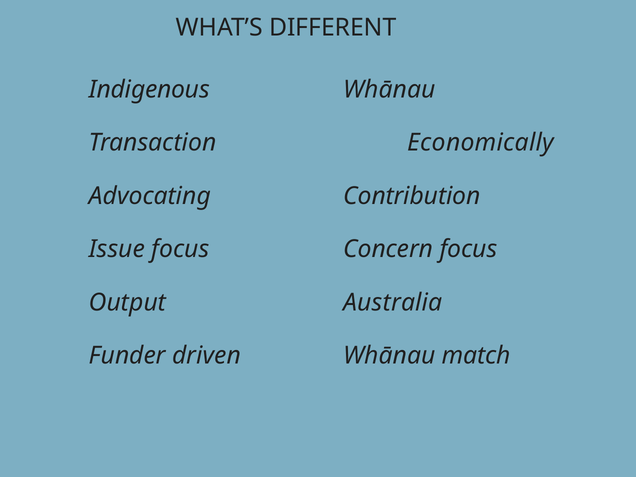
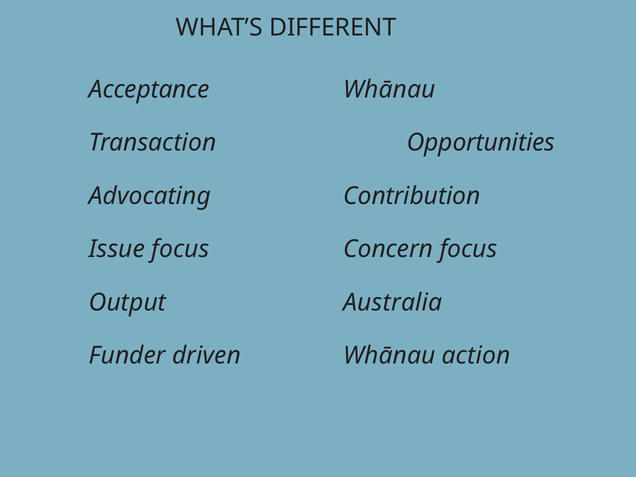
Indigenous: Indigenous -> Acceptance (149, 90)
Economically: Economically -> Opportunities (481, 143)
match: match -> action (476, 356)
